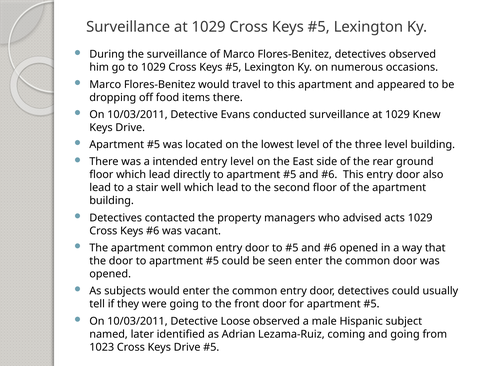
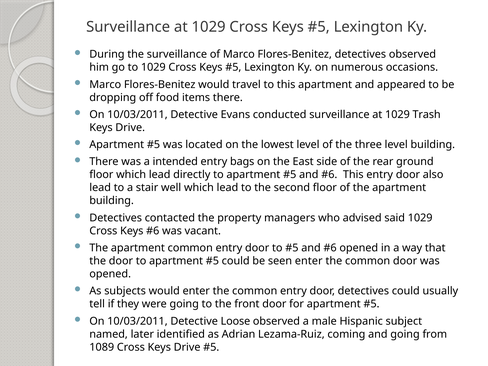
Knew: Knew -> Trash (427, 115)
entry level: level -> bags (242, 162)
acts: acts -> said (395, 218)
1023: 1023 -> 1089 (102, 347)
